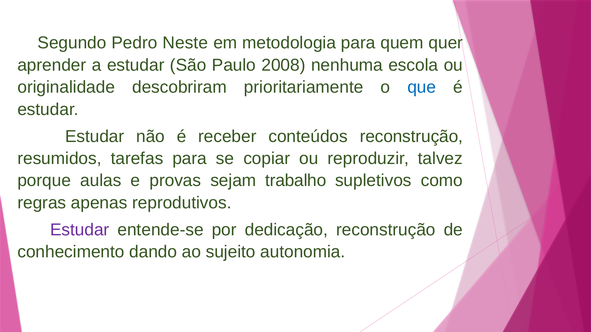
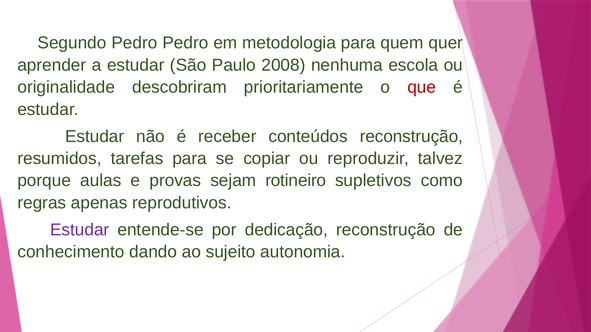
Pedro Neste: Neste -> Pedro (185, 43)
que colour: blue -> red (422, 87)
trabalho: trabalho -> rotineiro (296, 181)
